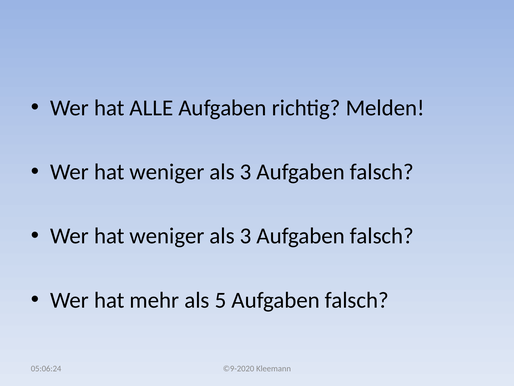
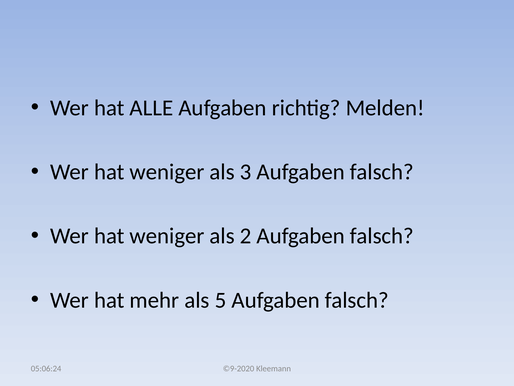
3: 3 -> 2 (246, 236)
